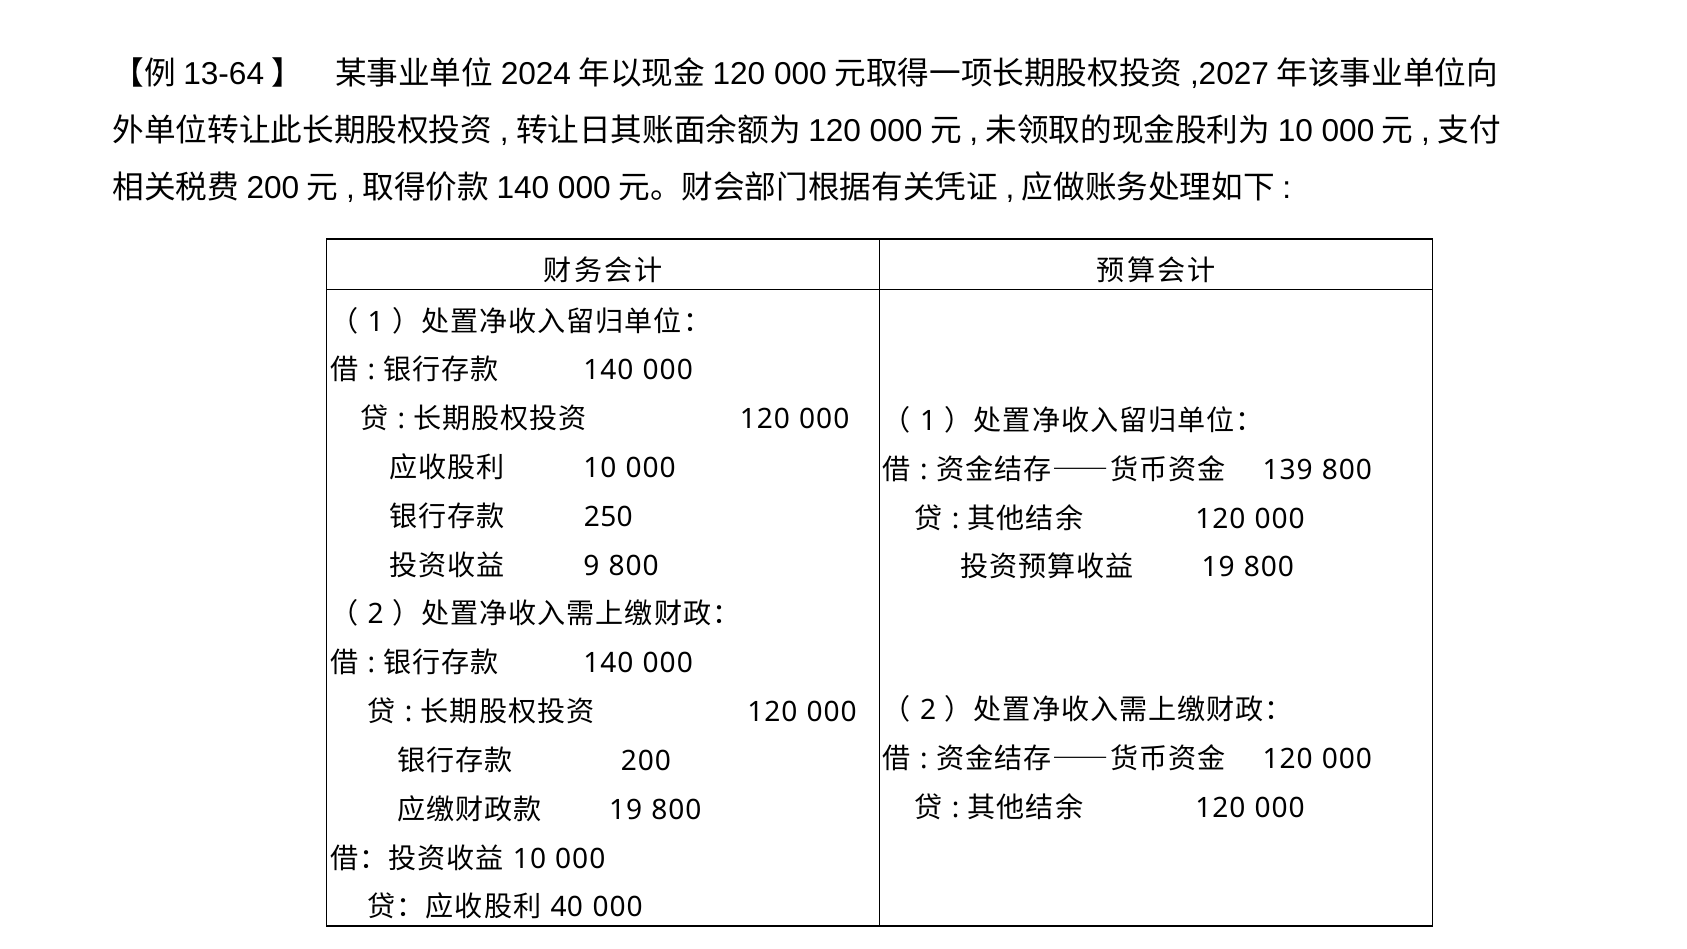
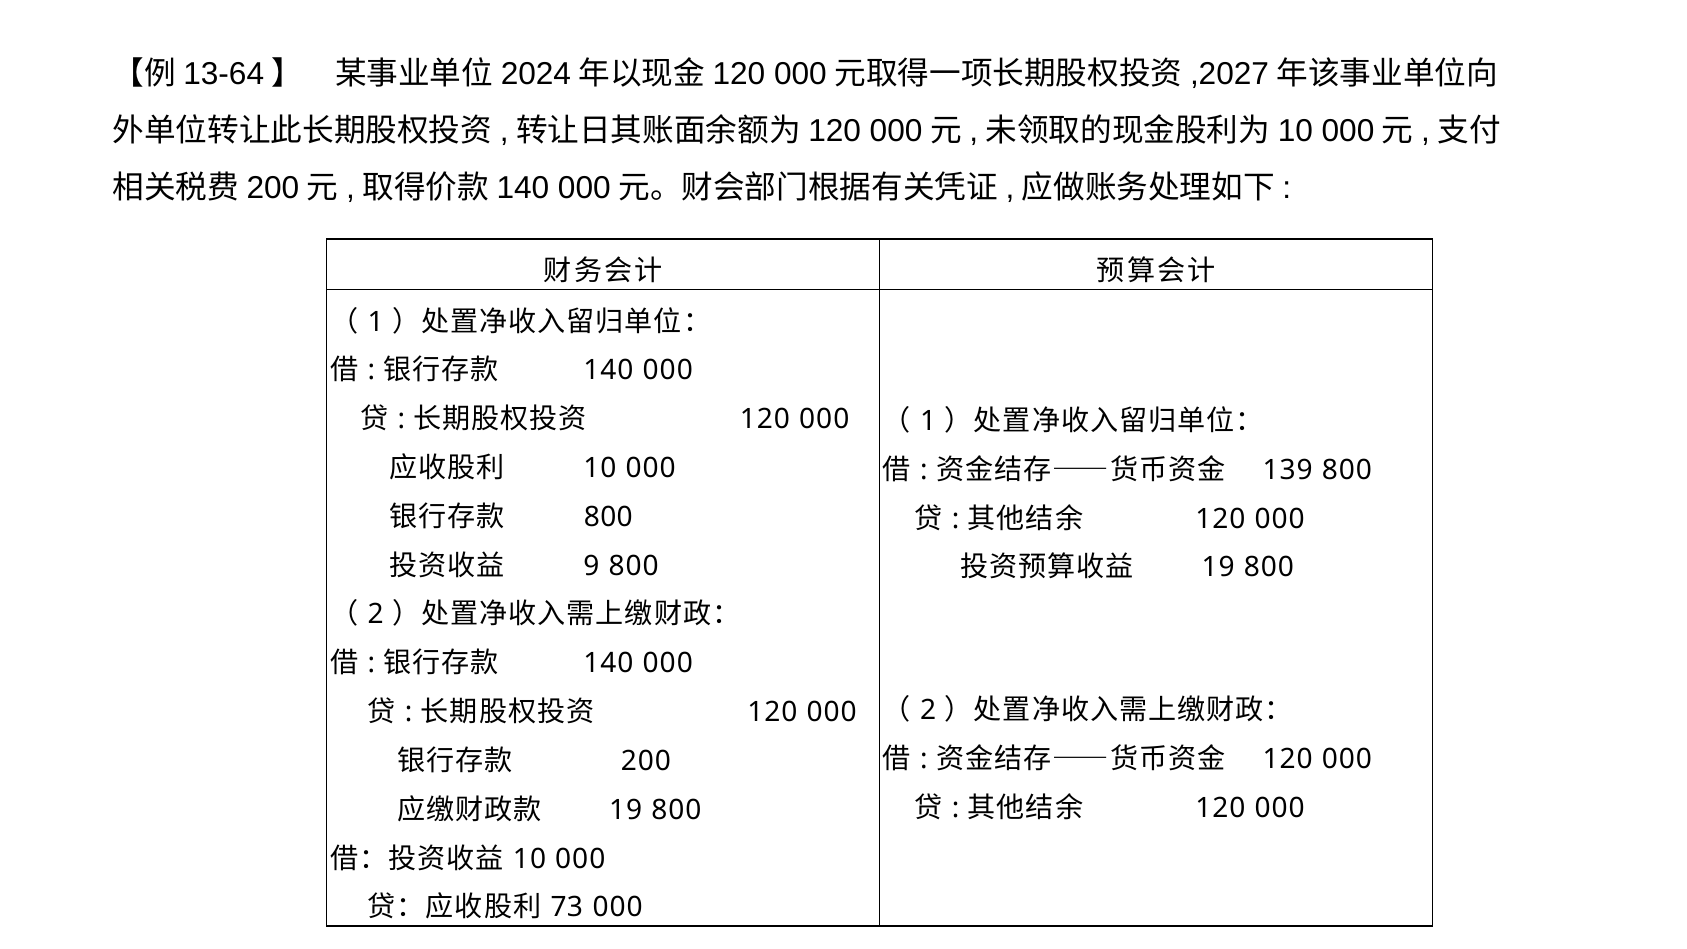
250: 250 -> 800 (608, 517)
40: 40 -> 73 (567, 908)
